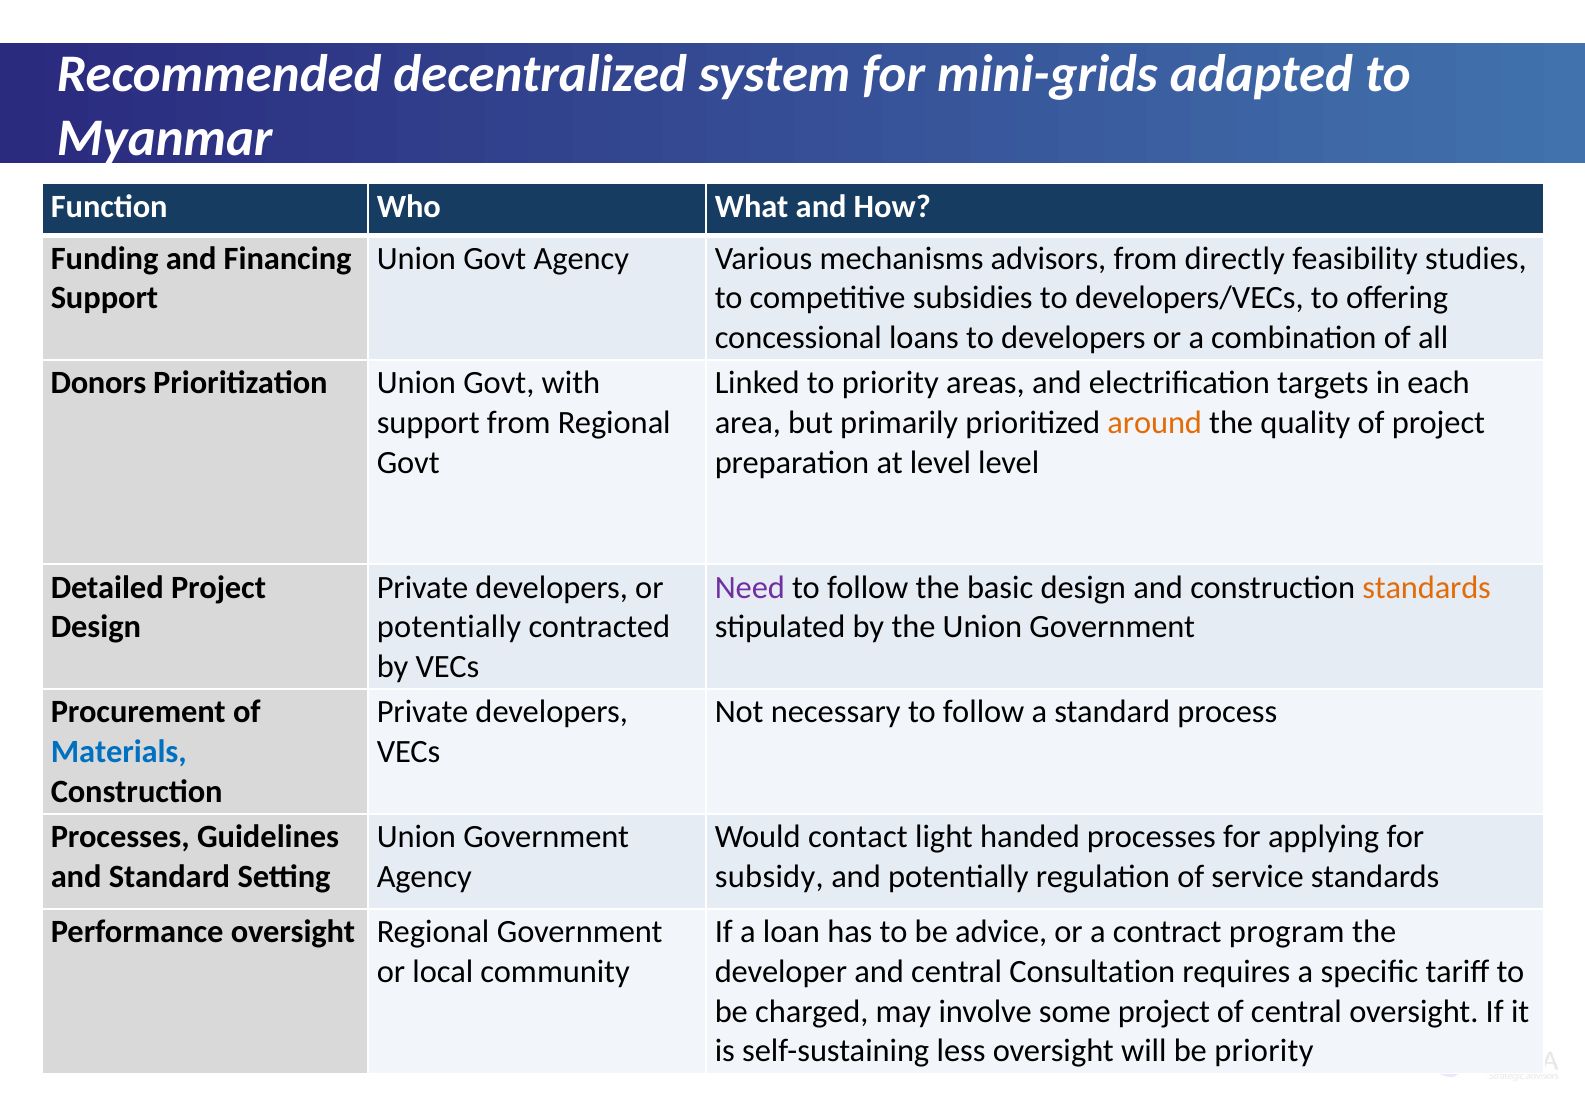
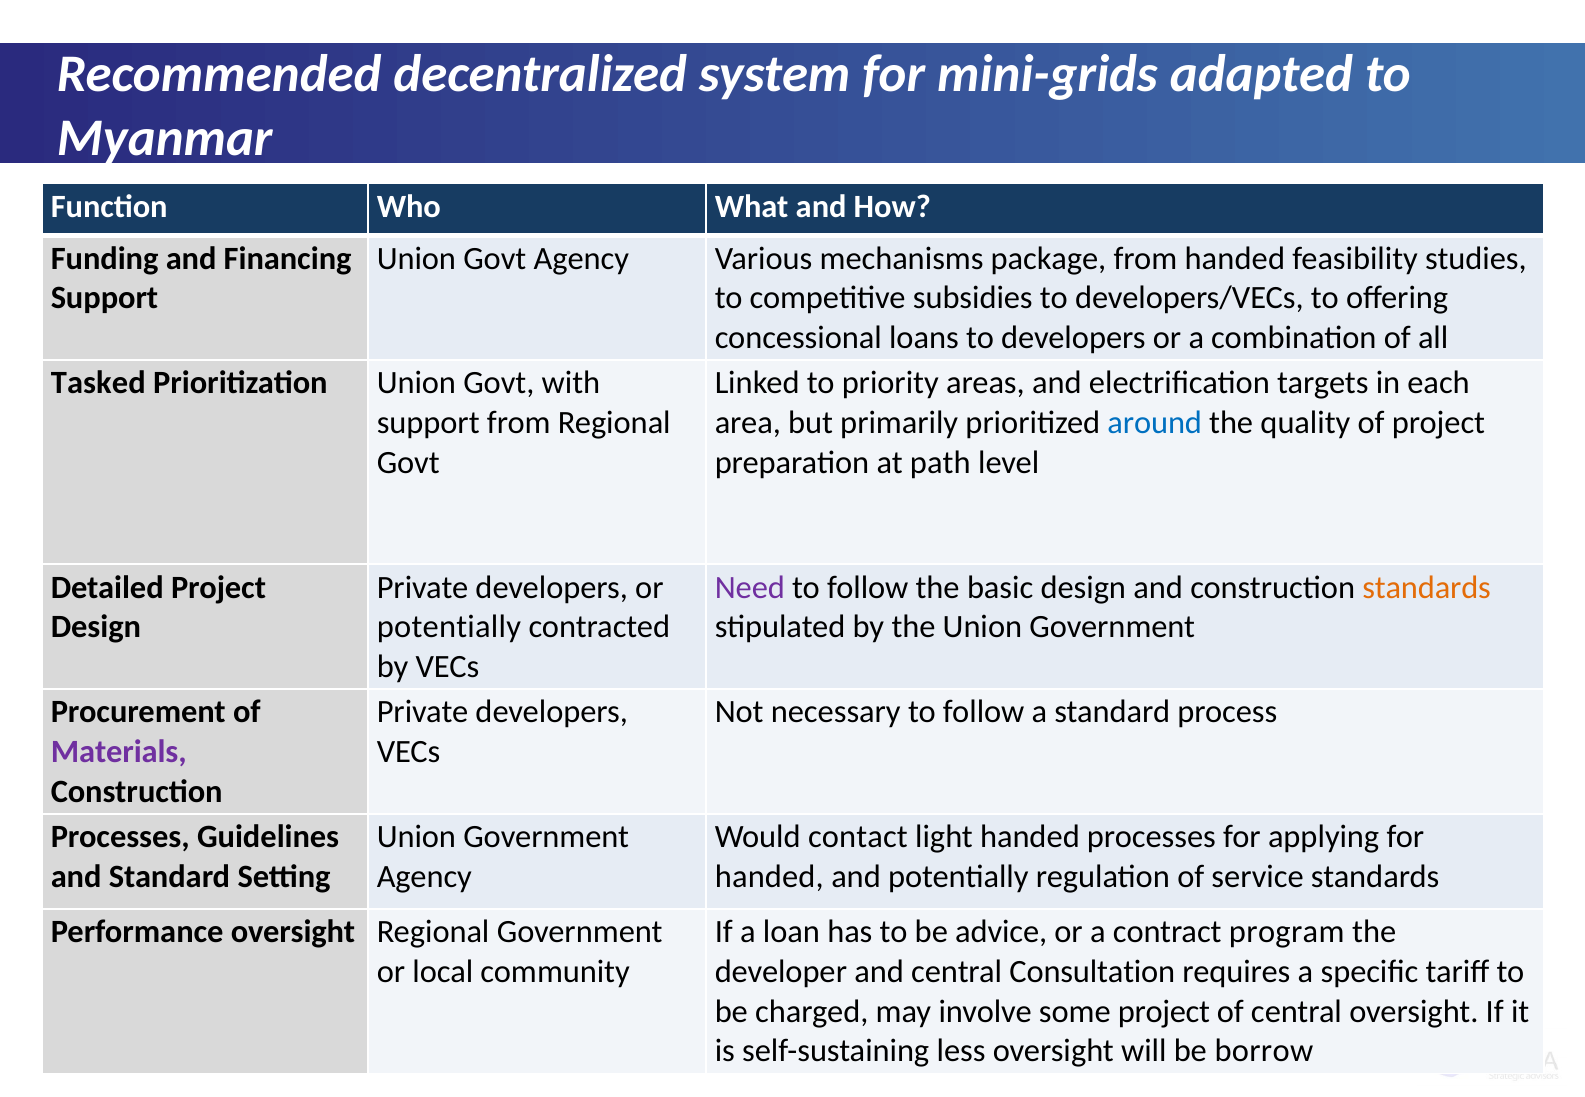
advisors: advisors -> package (1049, 258)
from directly: directly -> handed (1235, 258)
Donors: Donors -> Tasked (98, 383)
around colour: orange -> blue (1155, 423)
at level: level -> path (940, 463)
Materials colour: blue -> purple (119, 752)
subsidy: subsidy -> handed (769, 877)
be priority: priority -> borrow (1264, 1052)
